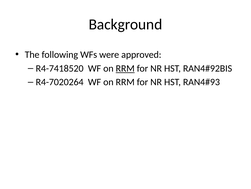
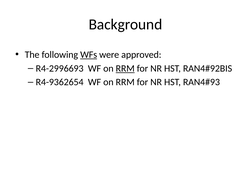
WFs underline: none -> present (89, 54)
R4-7418520: R4-7418520 -> R4-2996693 (60, 68)
R4-7020264: R4-7020264 -> R4-9362654 (60, 82)
